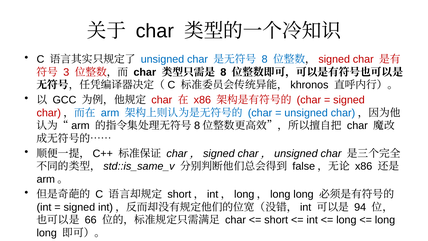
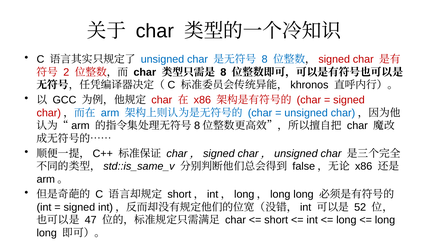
3: 3 -> 2 (66, 72)
94: 94 -> 52 (360, 207)
66: 66 -> 47 (91, 220)
